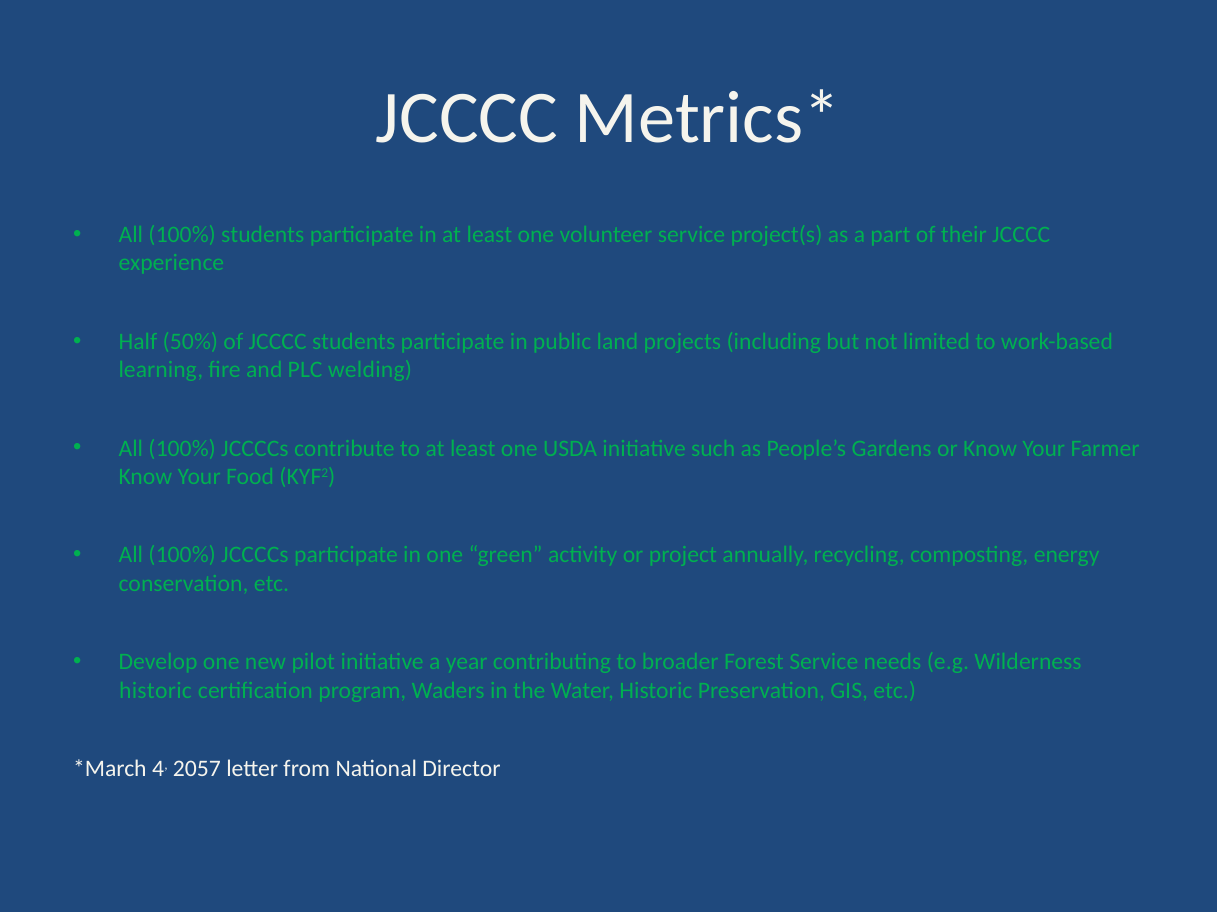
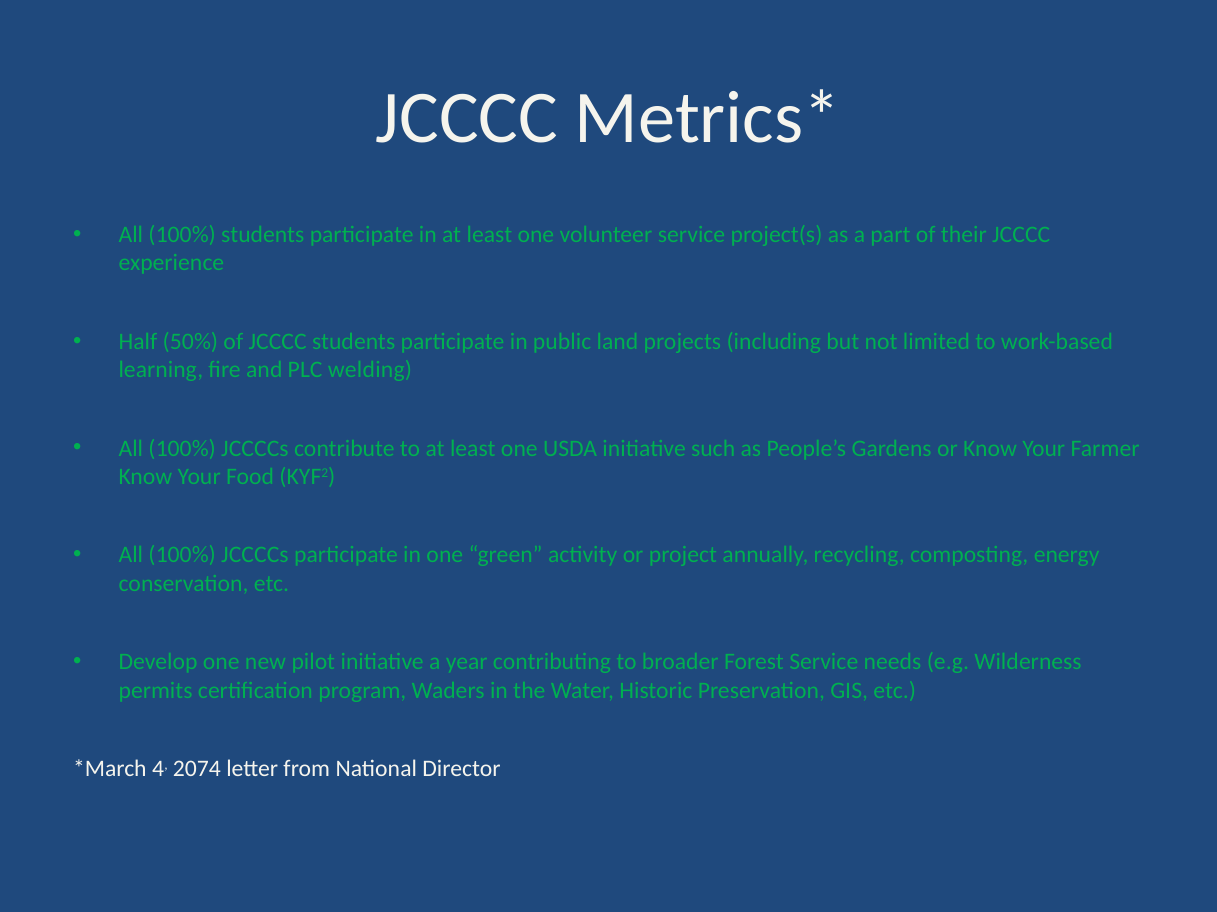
historic: historic -> permits (156, 691)
2057: 2057 -> 2074 (197, 769)
